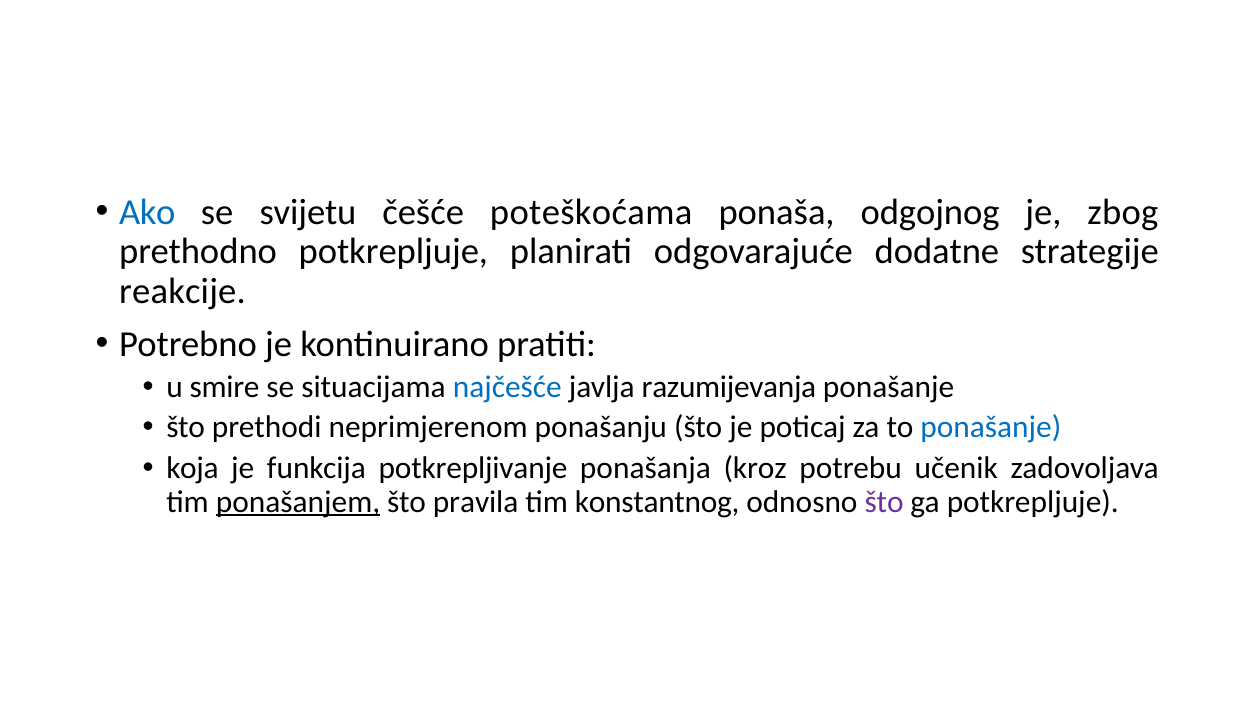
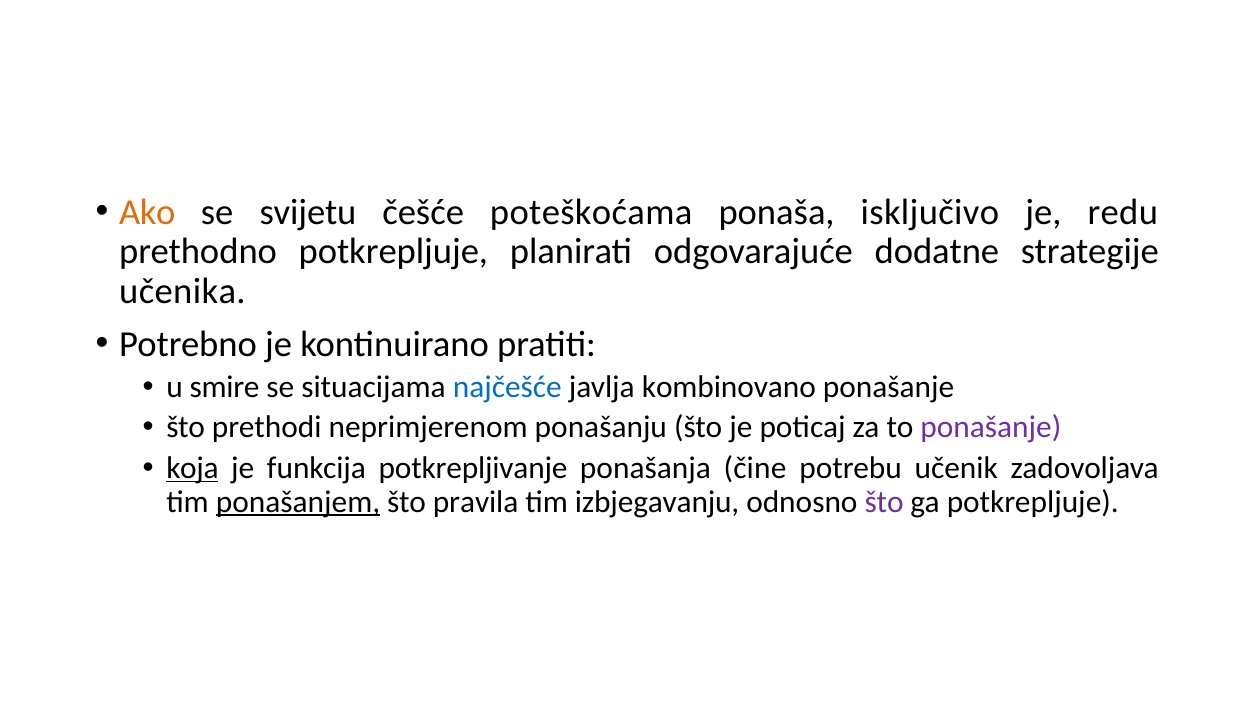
Ako colour: blue -> orange (147, 212)
odgojnog: odgojnog -> isključivo (930, 212)
zbog: zbog -> redu (1123, 212)
reakcije: reakcije -> učenika (182, 291)
razumijevanja: razumijevanja -> kombinovano (729, 387)
ponašanje colour: blue -> purple (991, 428)
koja underline: none -> present (193, 468)
kroz: kroz -> čine (755, 468)
konstantnog: konstantnog -> izbjegavanju (657, 502)
